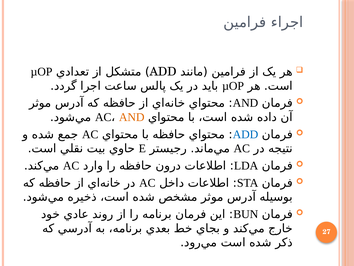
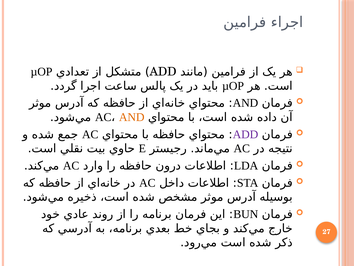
ADD colour: blue -> purple (245, 134)
